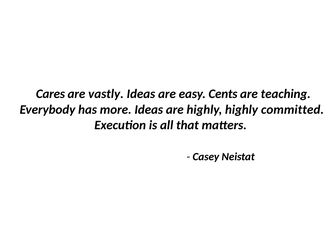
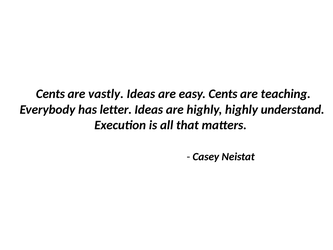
Cares: Cares -> Cents (50, 94)
more: more -> letter (116, 109)
committed: committed -> understand (293, 109)
